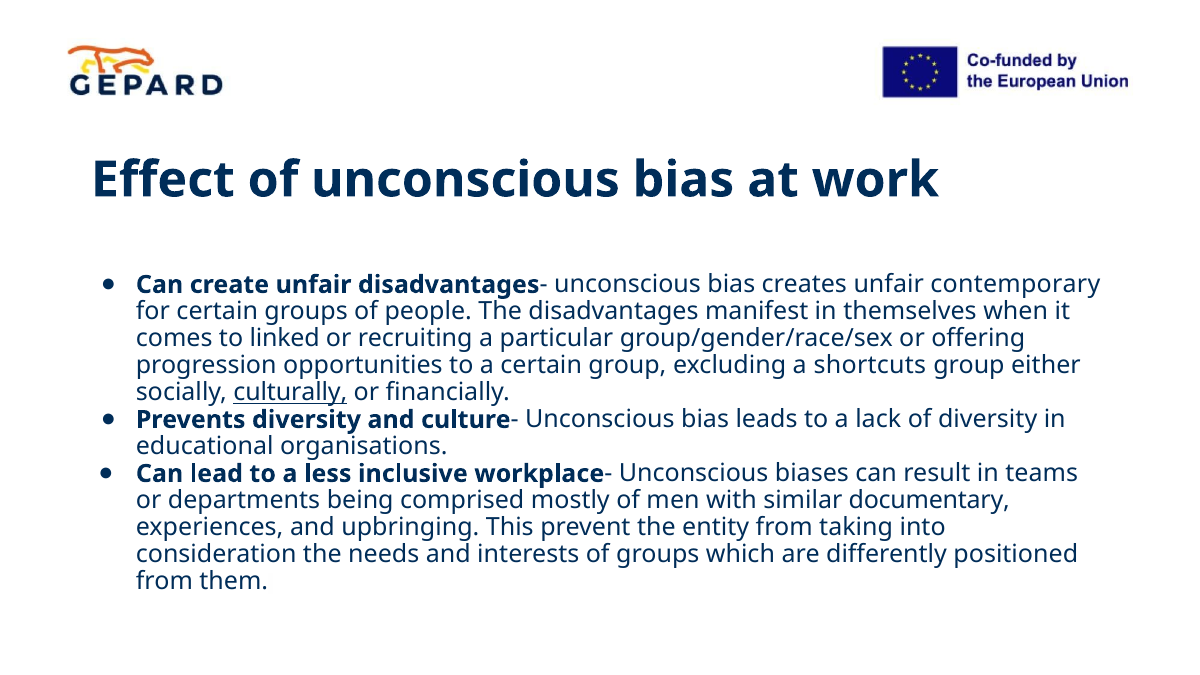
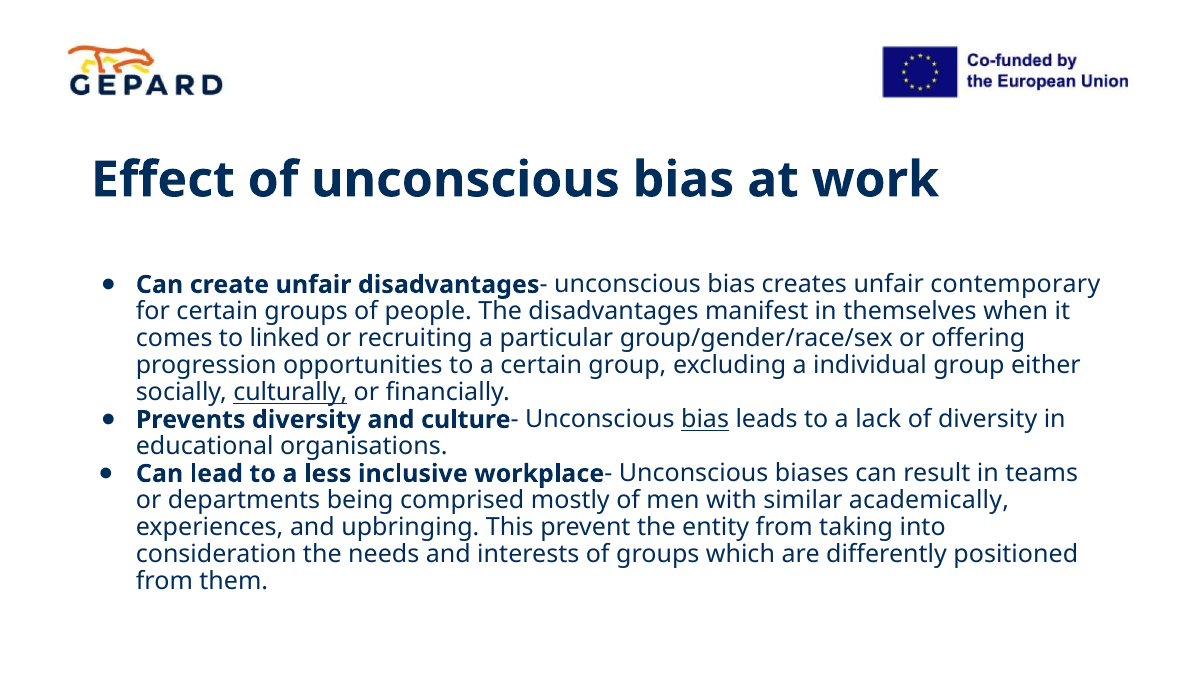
shortcuts: shortcuts -> individual (870, 366)
bias underline: none -> present (705, 420)
documentary: documentary -> academically (929, 501)
